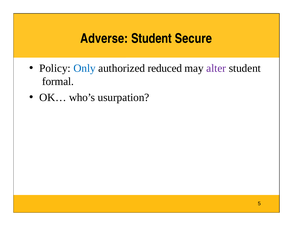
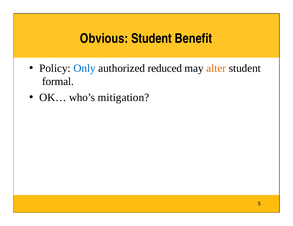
Adverse: Adverse -> Obvious (104, 39)
Secure: Secure -> Benefit (194, 39)
alter colour: purple -> orange (216, 68)
usurpation: usurpation -> mitigation (123, 98)
